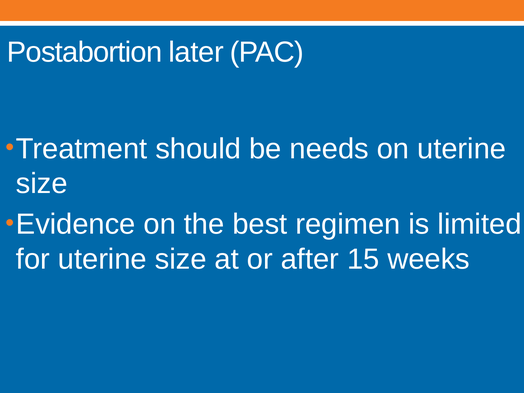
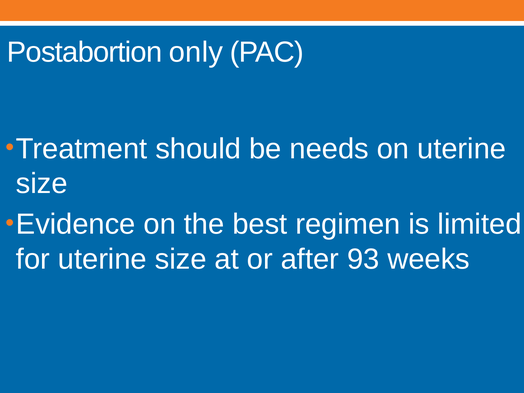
later: later -> only (196, 52)
15: 15 -> 93 (363, 259)
